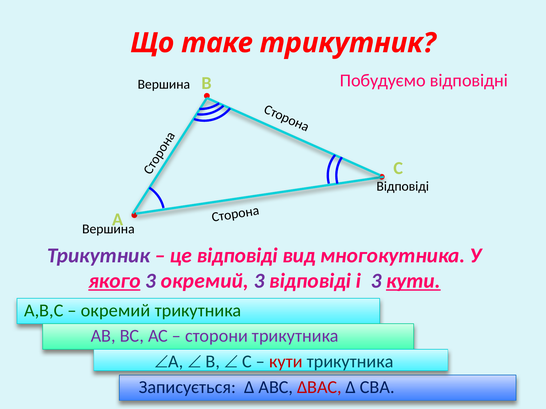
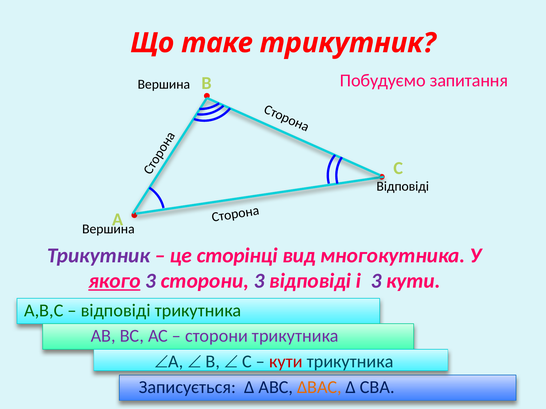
відповідні: відповідні -> запитання (469, 80)
це відповіді: відповіді -> сторінці (237, 256)
3 окремий: окремий -> сторони (205, 281)
кути underline: present -> none (413, 281)
окремий: окремий -> відповіді (116, 311)
∆ВАС colour: red -> orange (319, 388)
